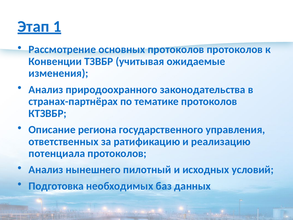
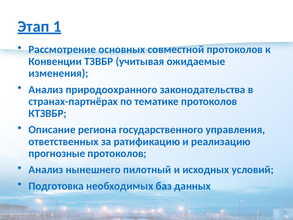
основных протоколов: протоколов -> совместной (176, 49)
потенциала: потенциала -> прогнозные (57, 153)
